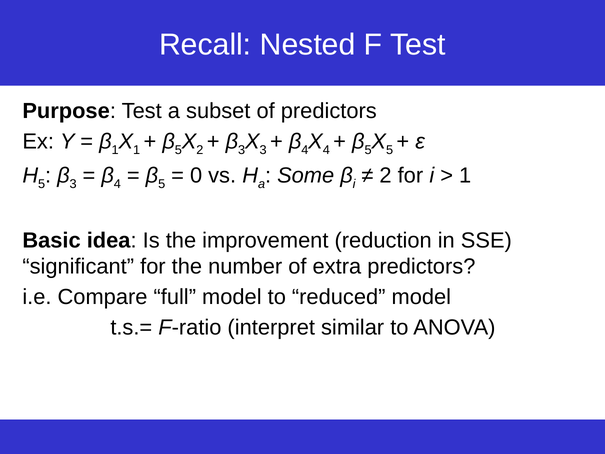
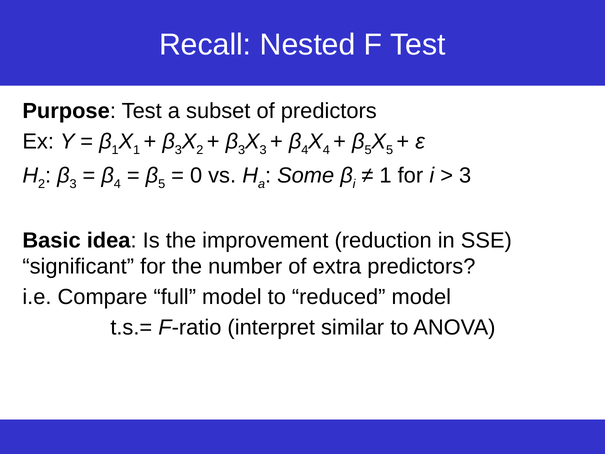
5: 5 -> 3 (178, 150)
5: 5 -> 2 (42, 184)
2: 2 -> 1 (386, 176)
1: 1 -> 3 (465, 176)
